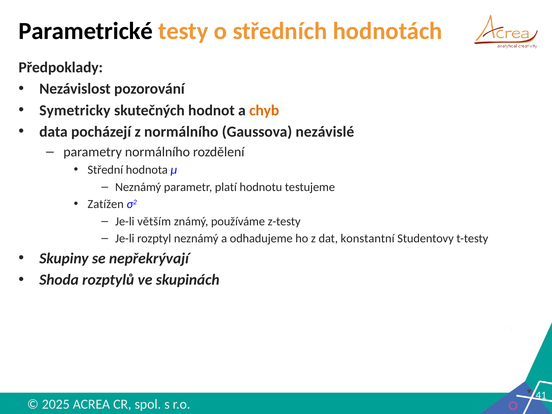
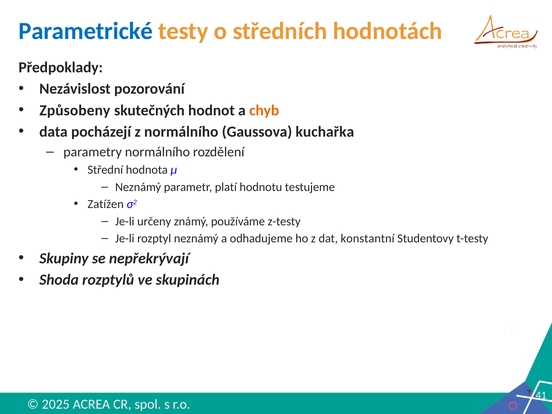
Parametrické colour: black -> blue (86, 31)
Symetricky: Symetricky -> Způsobeny (75, 110)
nezávislé: nezávislé -> kuchařka (325, 132)
větším: větším -> určeny (154, 221)
